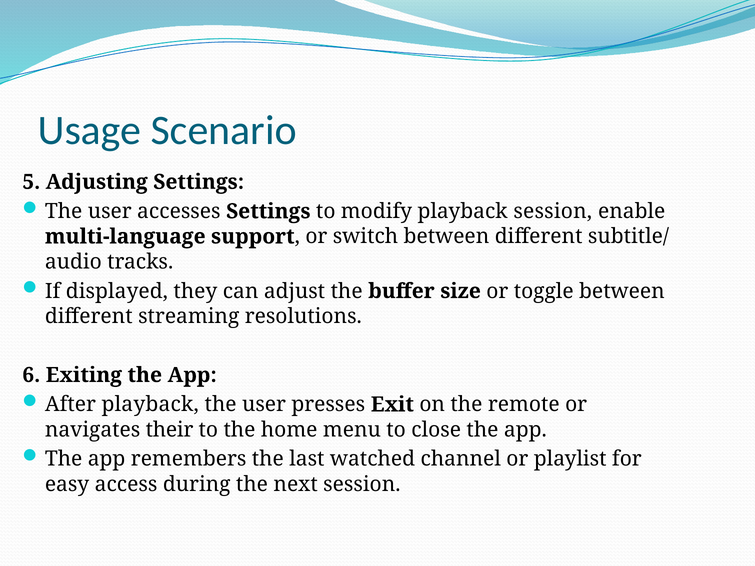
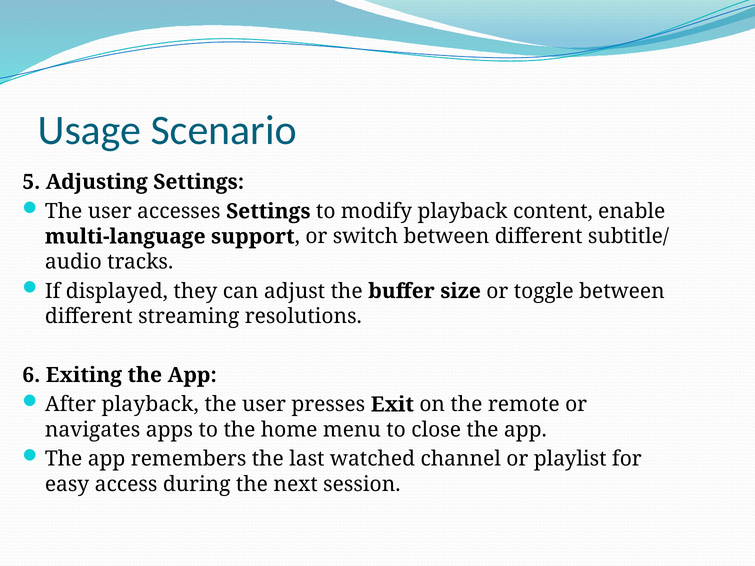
playback session: session -> content (553, 211)
their: their -> apps (169, 430)
